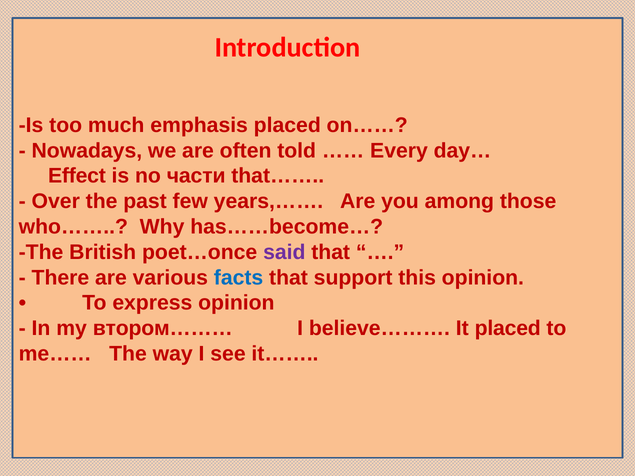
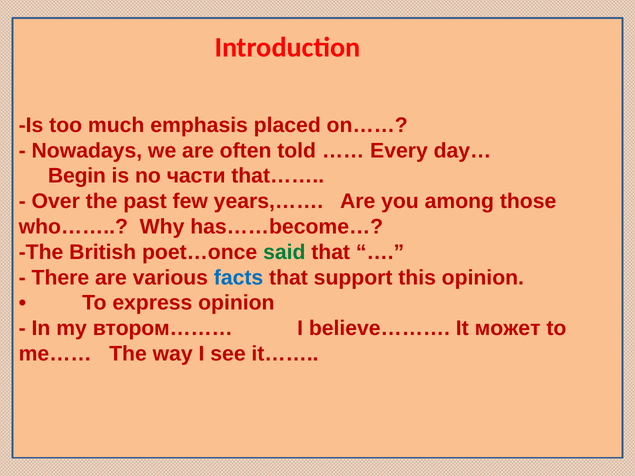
Effect: Effect -> Begin (77, 176)
said colour: purple -> green (284, 252)
It placed: placed -> может (508, 328)
